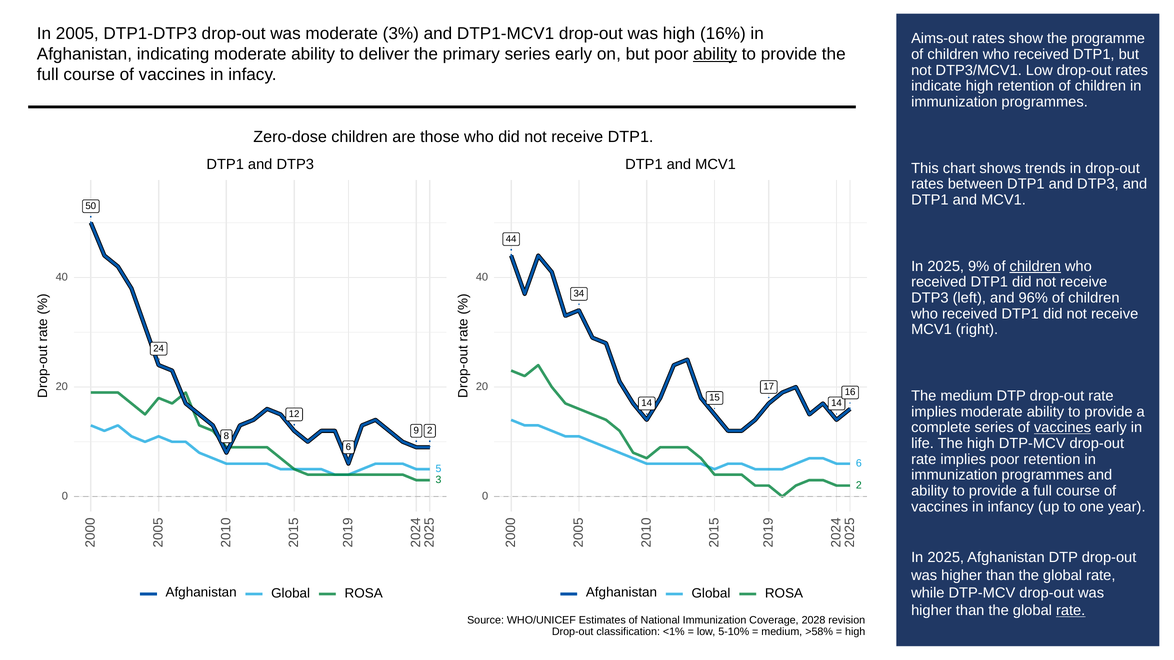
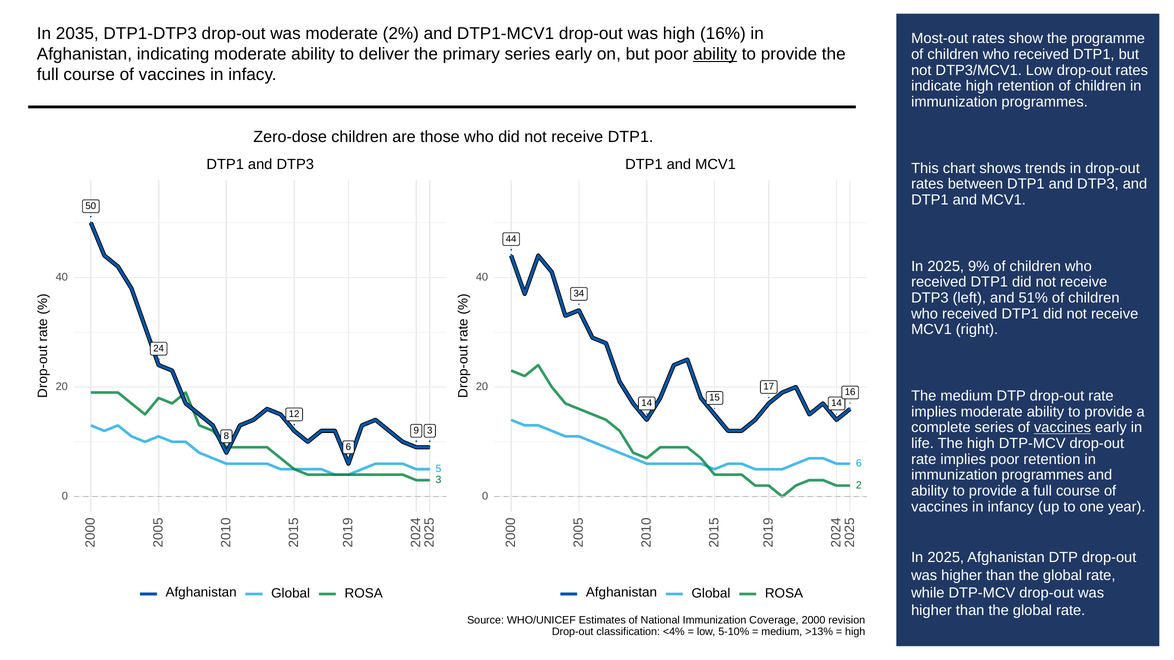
2005: 2005 -> 2035 (77, 33)
3%: 3% -> 2% (401, 33)
Aims-out: Aims-out -> Most-out (940, 39)
children underline: present -> none (1035, 266)
96%: 96% -> 51% (1033, 298)
2: 2 -> 3 (430, 431)
rate underline: present -> none (1071, 611)
2028: 2028 -> 2000 (814, 621)
<1%: <1% -> <4% (674, 632)
>58%: >58% -> >13% (819, 632)
